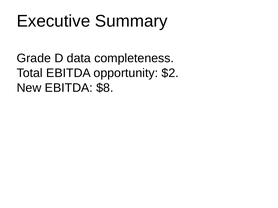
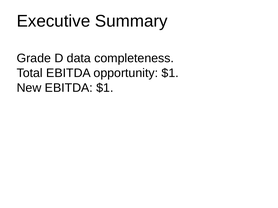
opportunity $2: $2 -> $1 (170, 73)
EBITDA $8: $8 -> $1 (105, 88)
